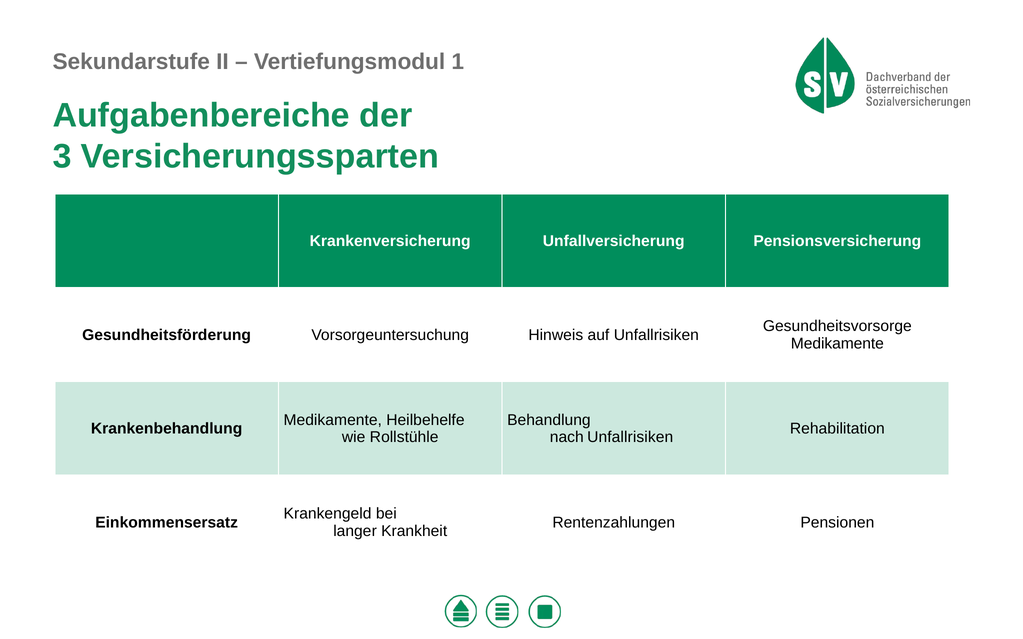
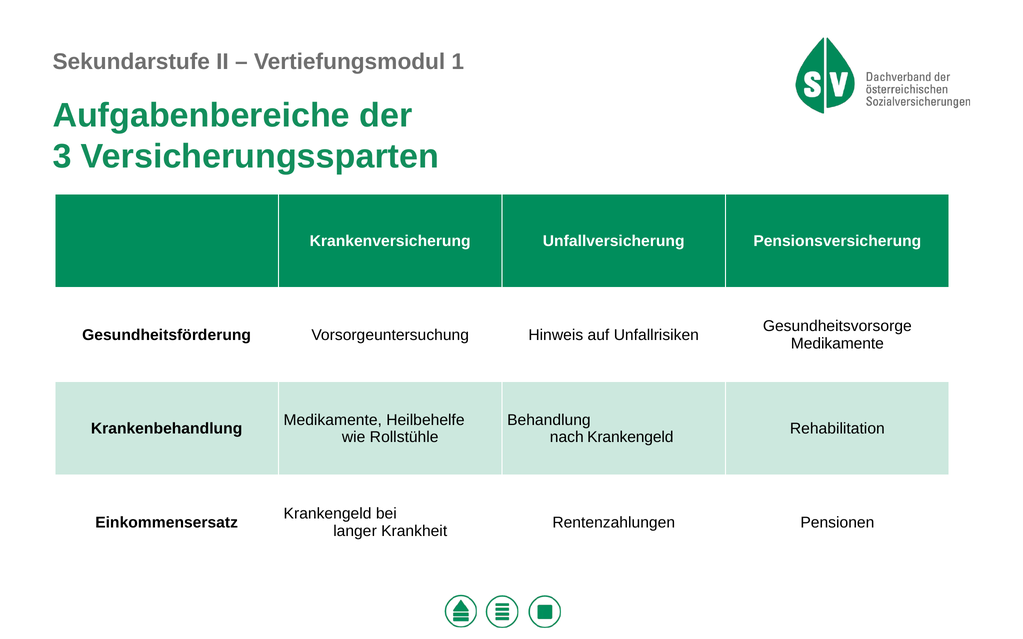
nach Unfallrisiken: Unfallrisiken -> Krankengeld (630, 438)
